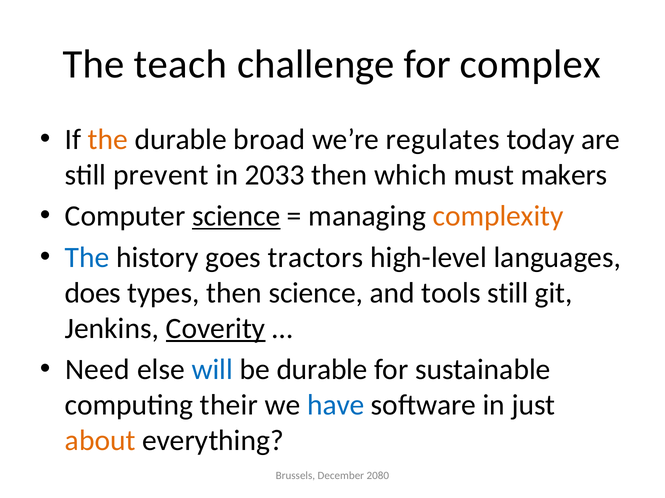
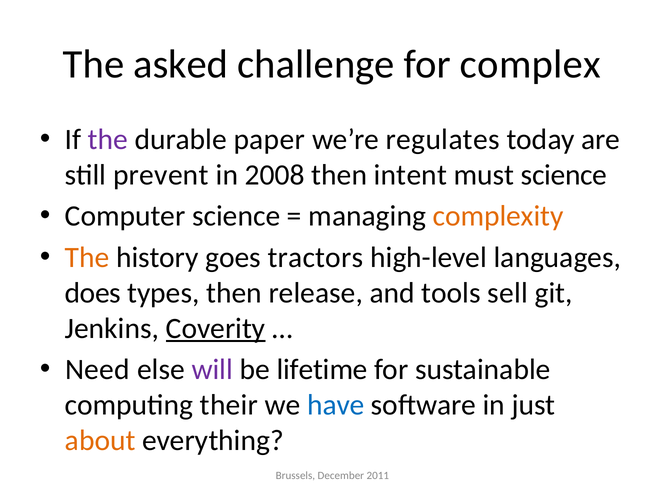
teach: teach -> asked (181, 64)
the colour: orange -> purple (108, 140)
broad: broad -> paper (269, 140)
2033: 2033 -> 2008 (275, 175)
which: which -> intent (410, 175)
must makers: makers -> science (564, 175)
science underline: present -> none (236, 216)
The colour: blue -> orange (87, 258)
then science: science -> release (316, 293)
tools still: still -> sell (508, 293)
will colour: blue -> purple (212, 370)
be durable: durable -> lifetime (322, 370)
2080: 2080 -> 2011 (378, 476)
